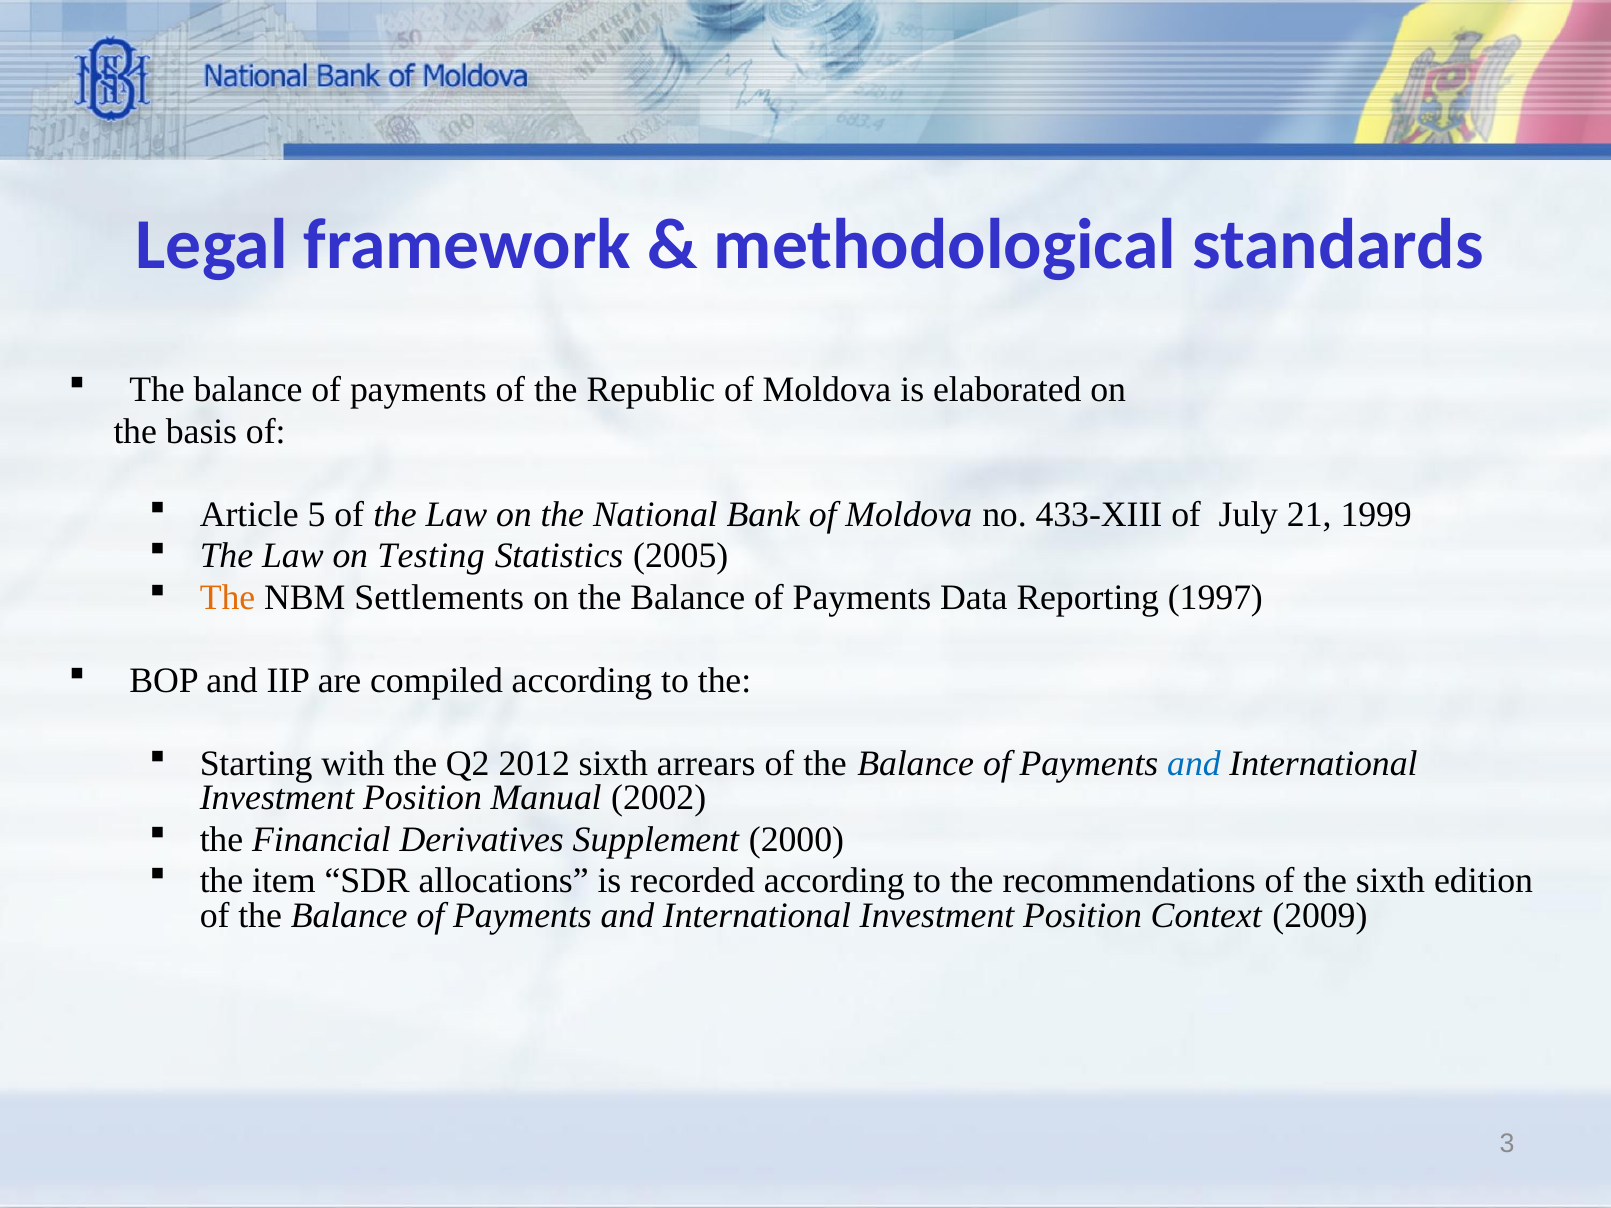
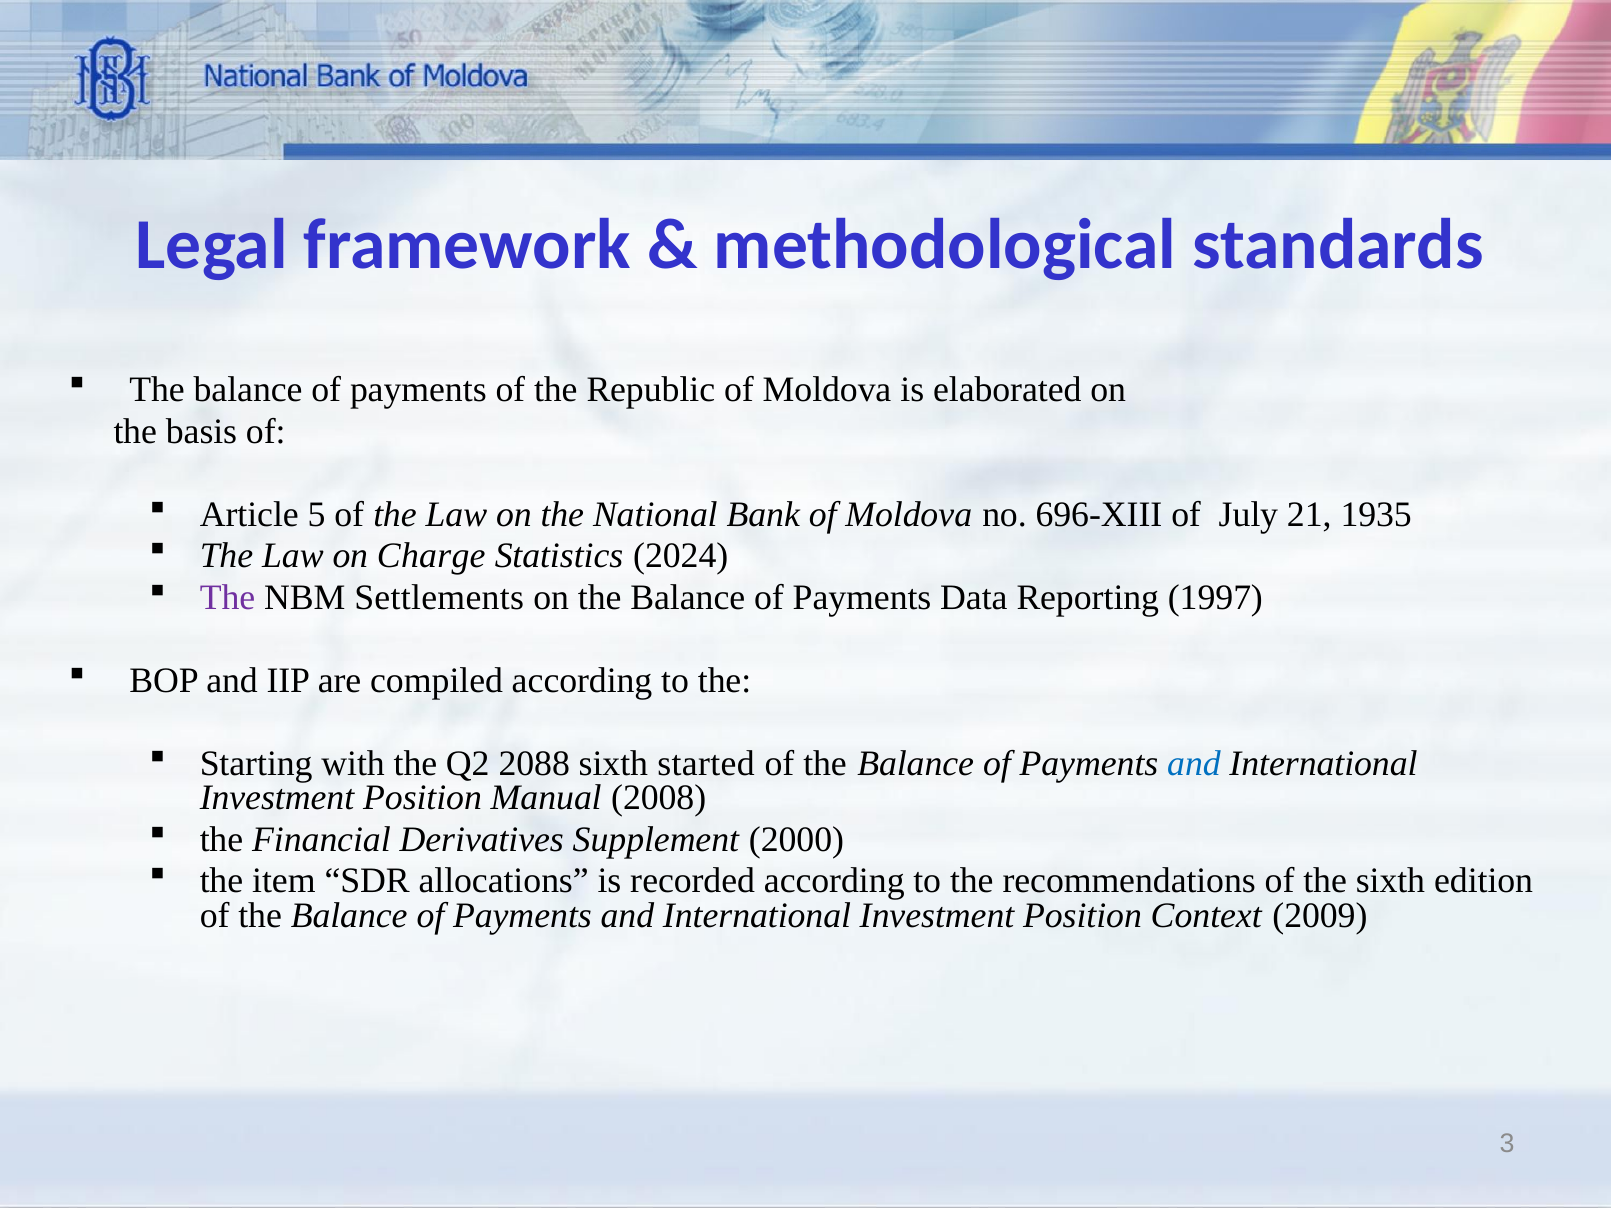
433-XIII: 433-XIII -> 696-XIII (1099, 515)
1999: 1999 -> 1935 (1376, 515)
Testing: Testing -> Charge (431, 556)
2005: 2005 -> 2024 (681, 556)
The colour: orange -> purple (228, 598)
2012: 2012 -> 2088 (534, 764)
arrears: arrears -> started (706, 764)
2002: 2002 -> 2008 (659, 798)
